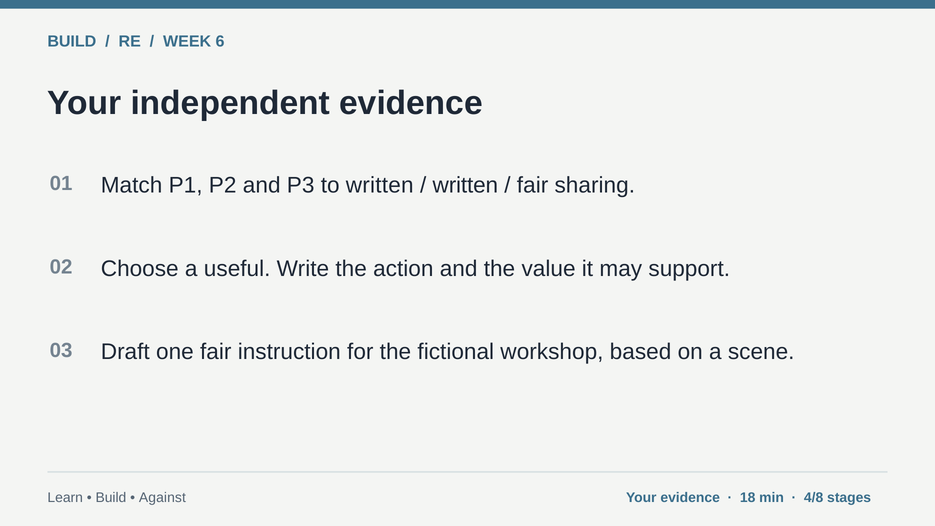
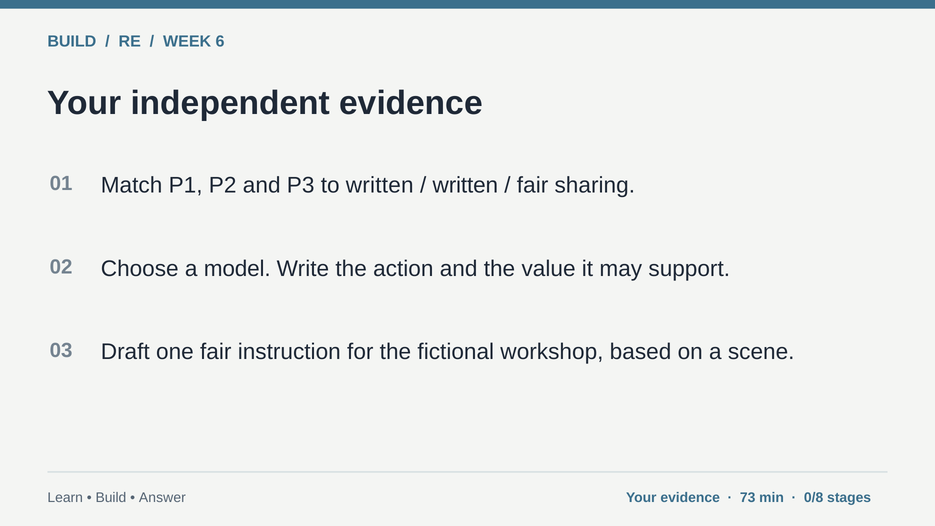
useful: useful -> model (237, 269)
Against: Against -> Answer (162, 498)
18: 18 -> 73 (748, 498)
4/8: 4/8 -> 0/8 (814, 498)
